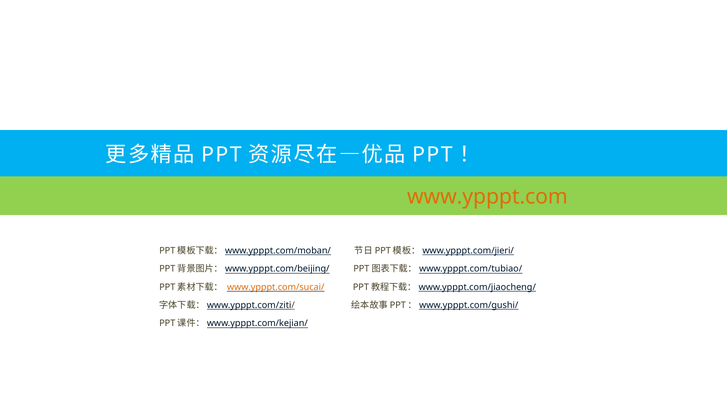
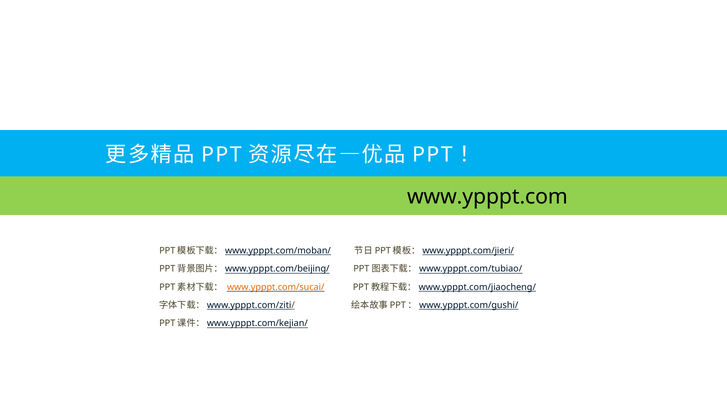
www.ypppt.com colour: orange -> black (487, 197)
